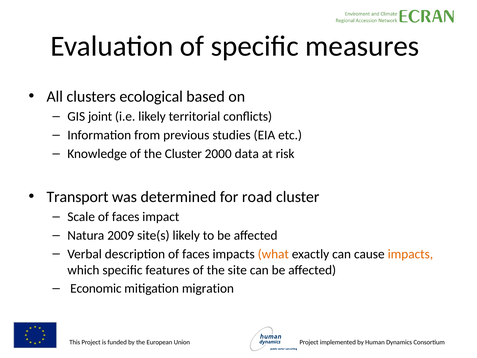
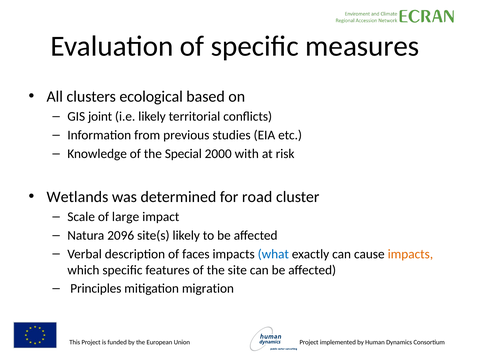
the Cluster: Cluster -> Special (183, 154)
data: data -> with (247, 154)
Transport: Transport -> Wetlands (77, 197)
Scale of faces: faces -> large (126, 217)
2009: 2009 -> 2096 (121, 235)
what colour: orange -> blue (273, 254)
Economic: Economic -> Principles (96, 288)
